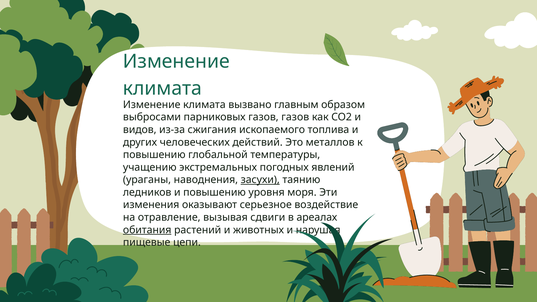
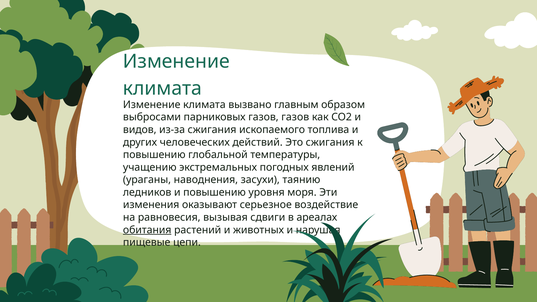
Это металлов: металлов -> сжигания (330, 142)
засухи underline: present -> none (260, 180)
отравление: отравление -> равновесия (169, 217)
